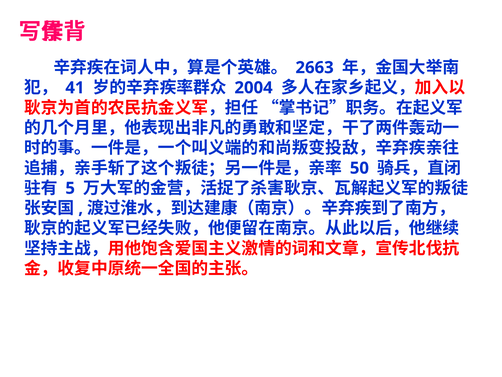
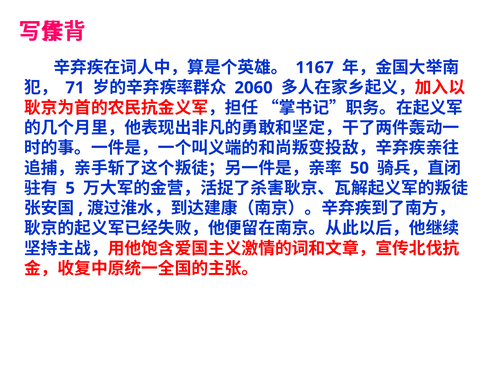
2663: 2663 -> 1167 (315, 68)
41: 41 -> 71 (75, 88)
2004: 2004 -> 2060 (254, 88)
